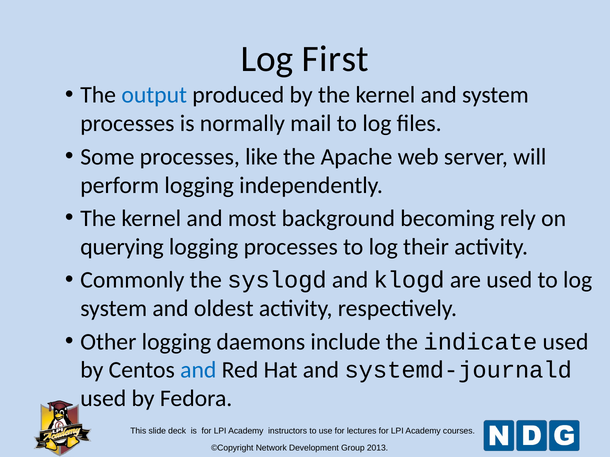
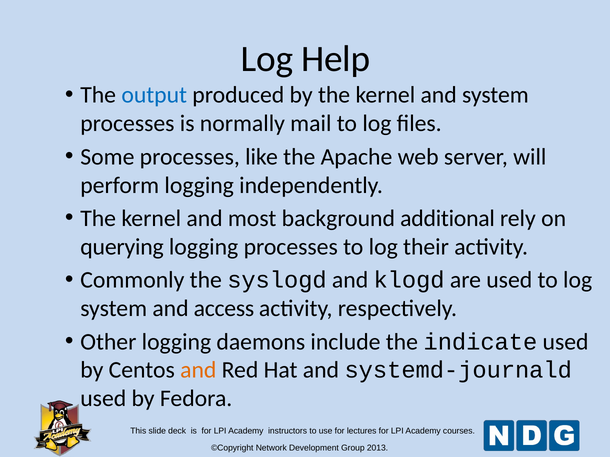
First: First -> Help (336, 59)
becoming: becoming -> additional (448, 219)
oldest: oldest -> access (224, 309)
and colour: blue -> orange (198, 371)
